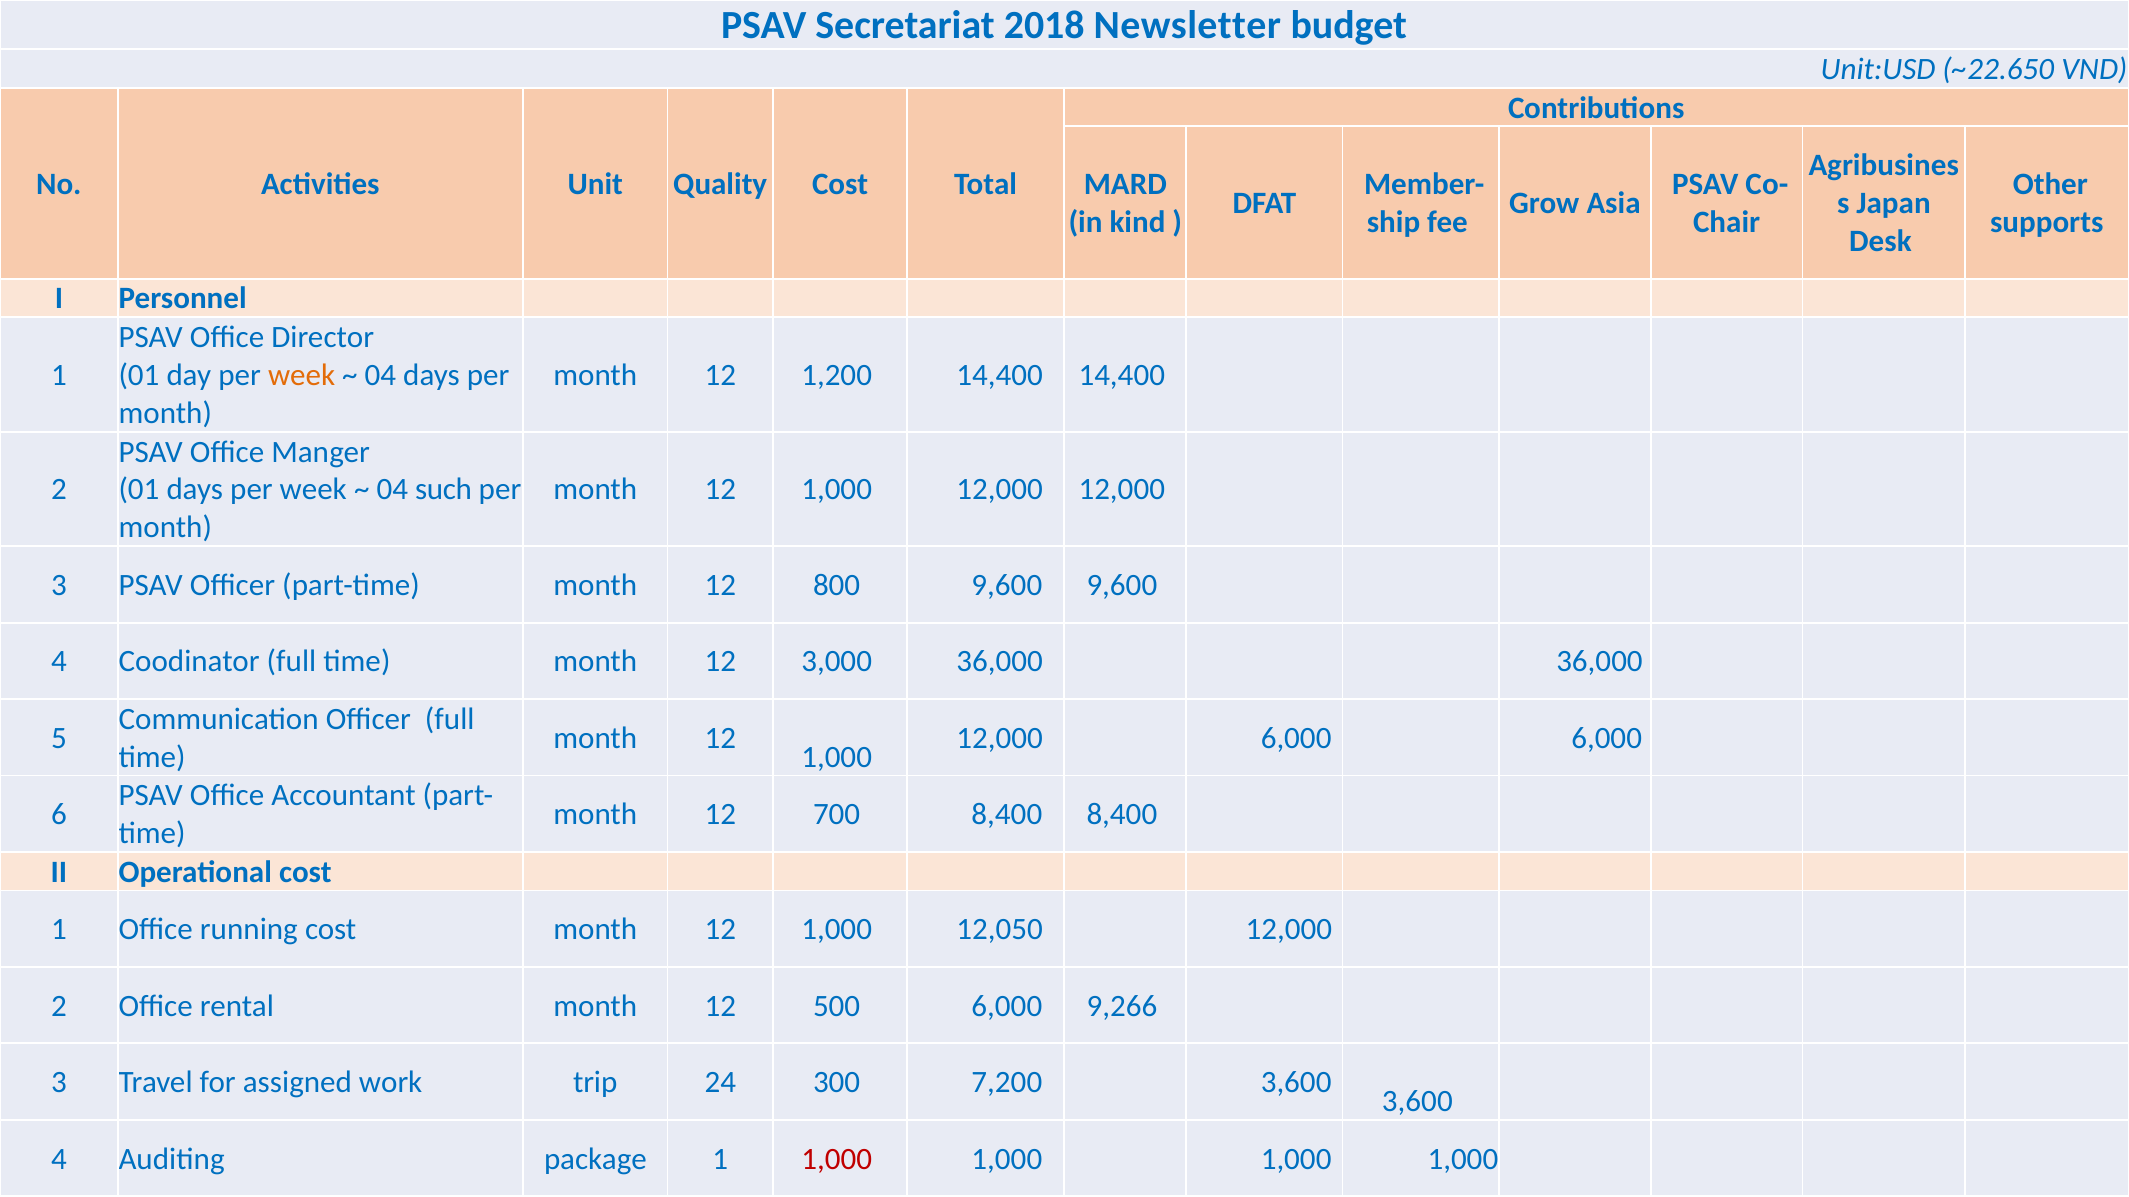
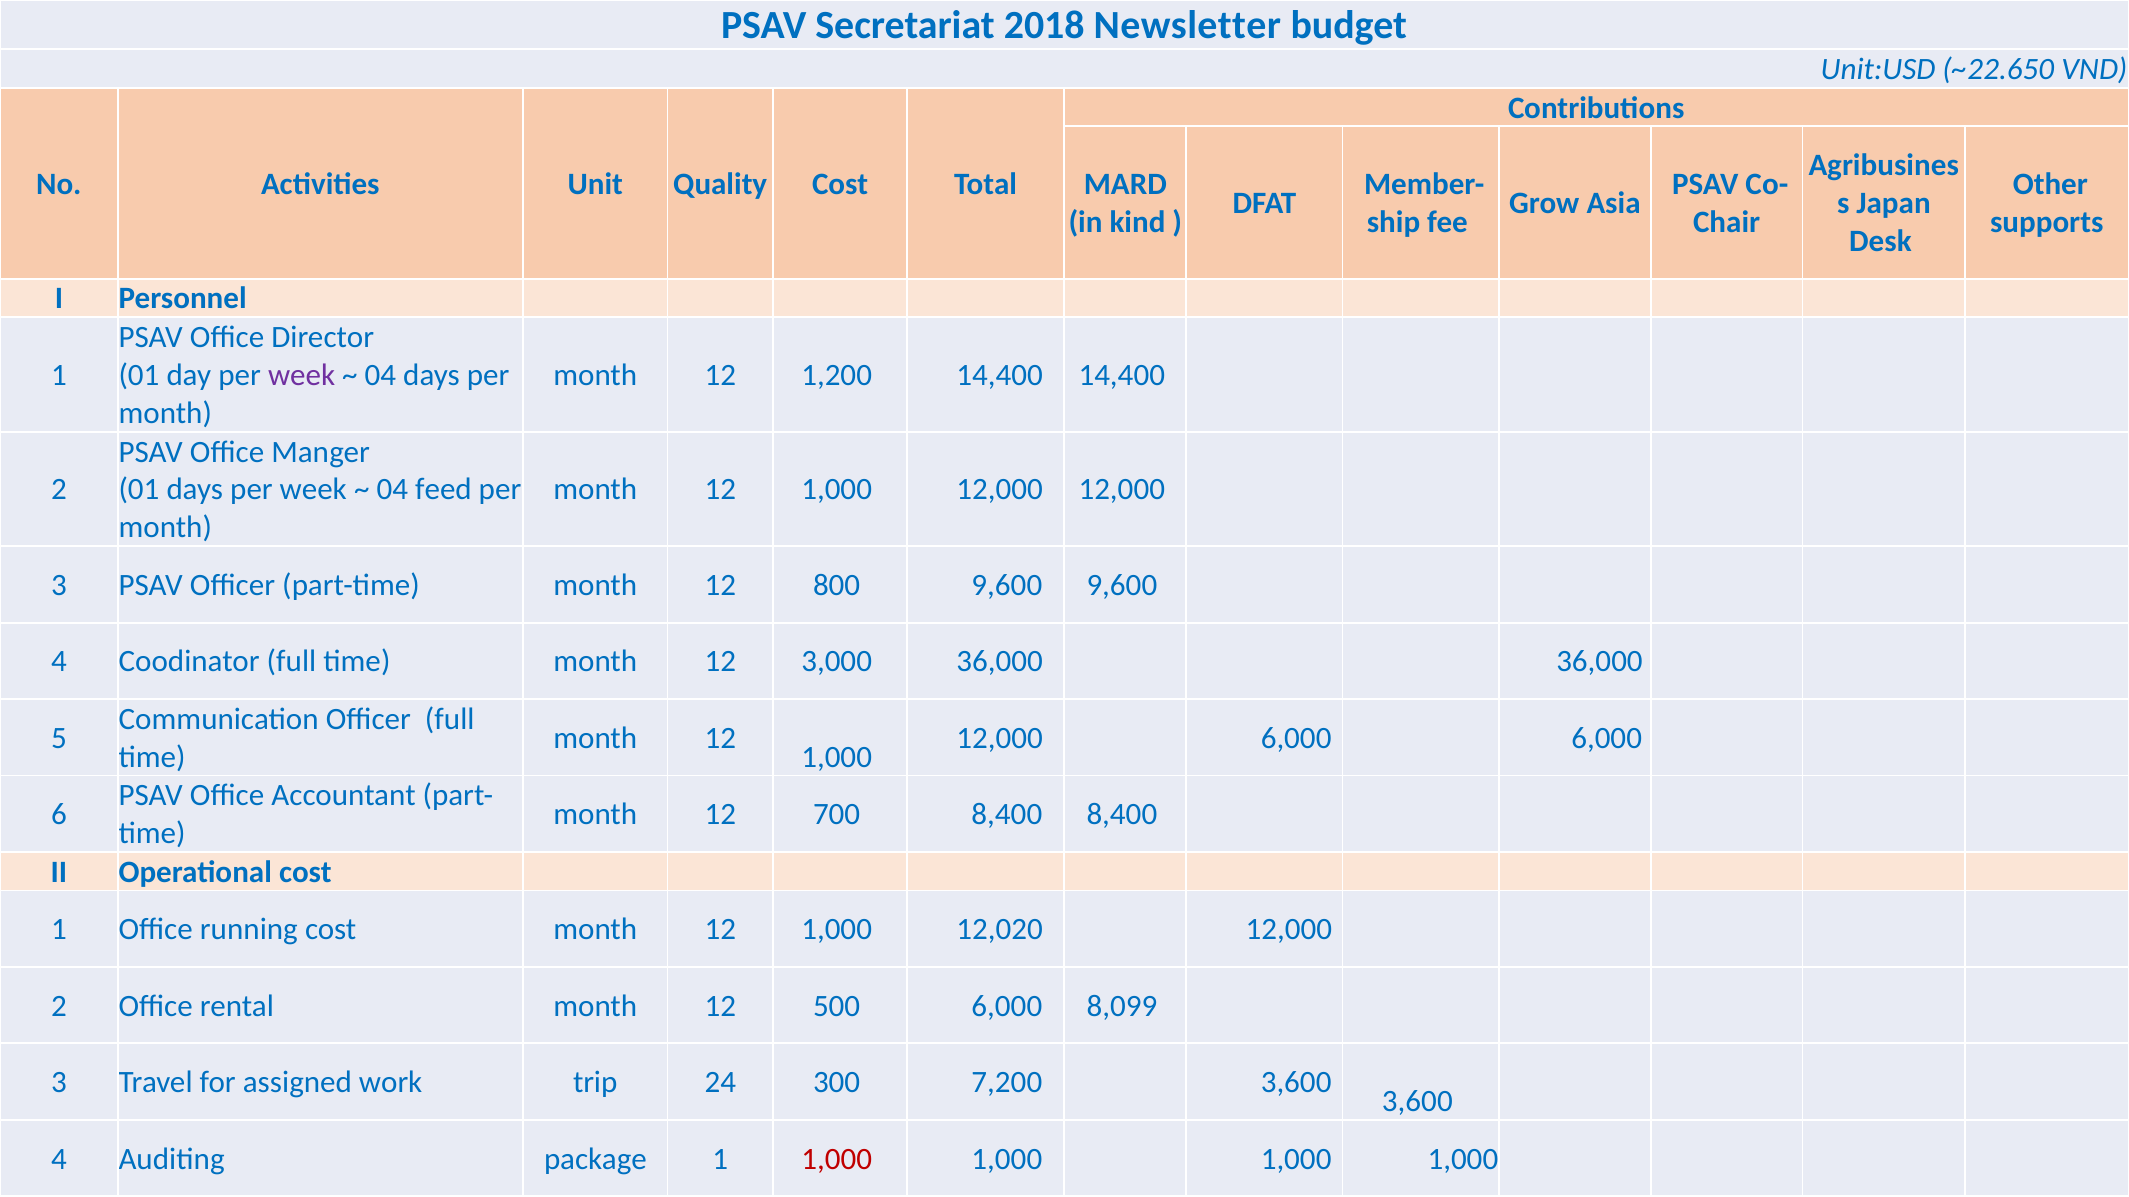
week colour: orange -> purple (302, 375)
such: such -> feed (443, 490)
12,050: 12,050 -> 12,020 (1000, 930)
9,266: 9,266 -> 8,099 (1122, 1006)
